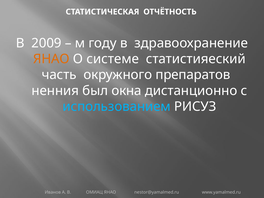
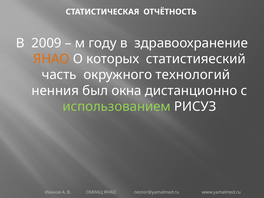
системе: системе -> которых (113, 59)
препаратов: препаратов -> технологий (193, 75)
использованием colour: light blue -> light green (117, 106)
